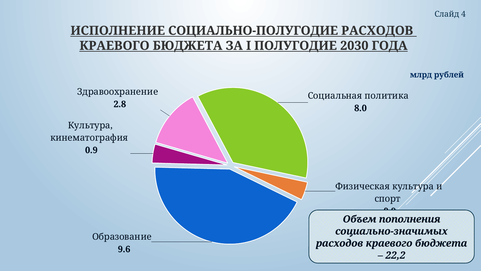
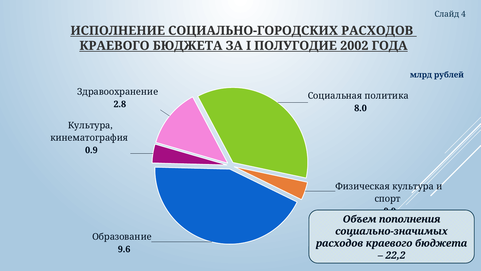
СОЦИАЛЬНО-ПОЛУГОДИЕ: СОЦИАЛЬНО-ПОЛУГОДИЕ -> СОЦИАЛЬНО-ГОРОДСКИХ (253, 31)
2030: 2030 -> 2002 (354, 46)
